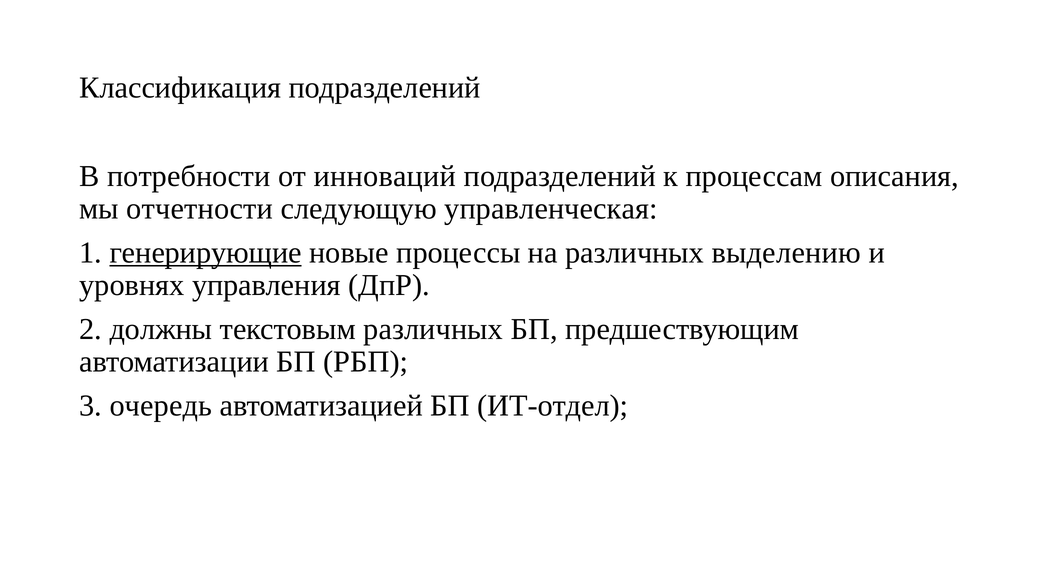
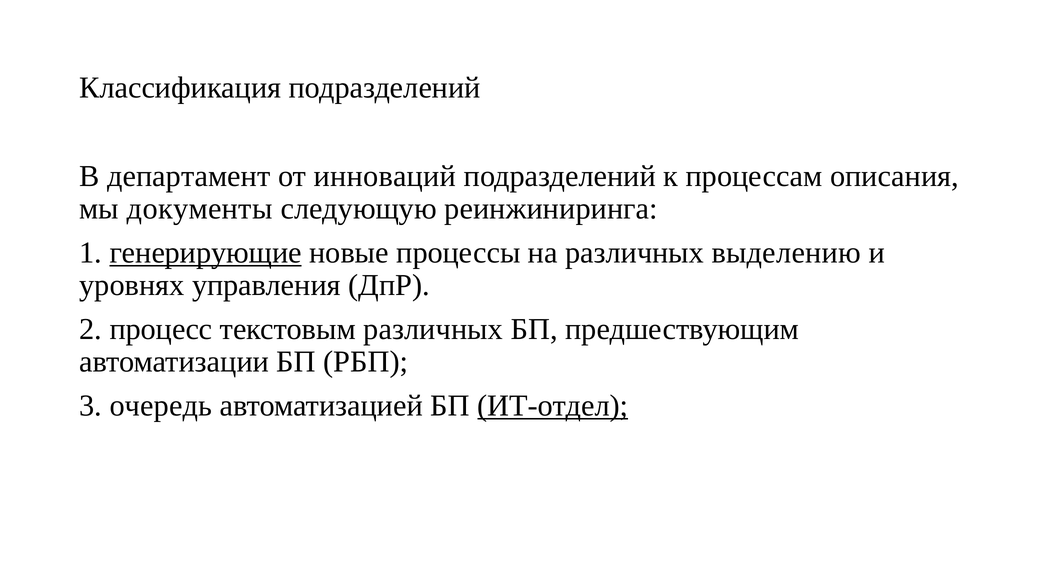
потребности: потребности -> департамент (189, 176)
отчетности: отчетности -> документы (200, 209)
управленческая: управленческая -> реинжиниринга (551, 209)
должны: должны -> процесс (161, 329)
ИТ-отдел underline: none -> present (553, 405)
